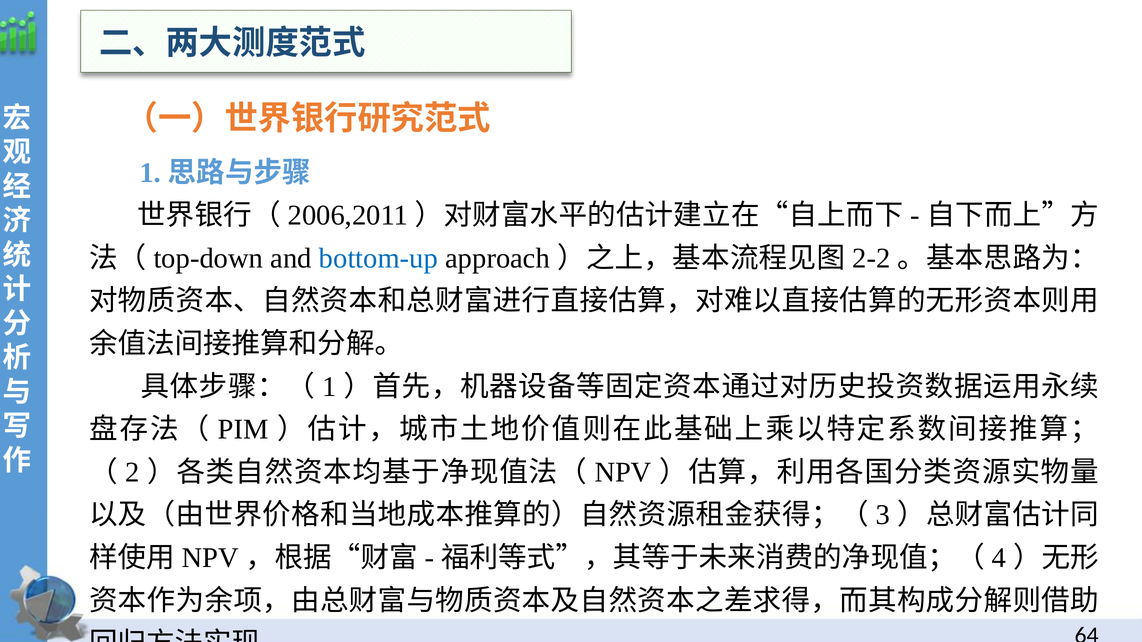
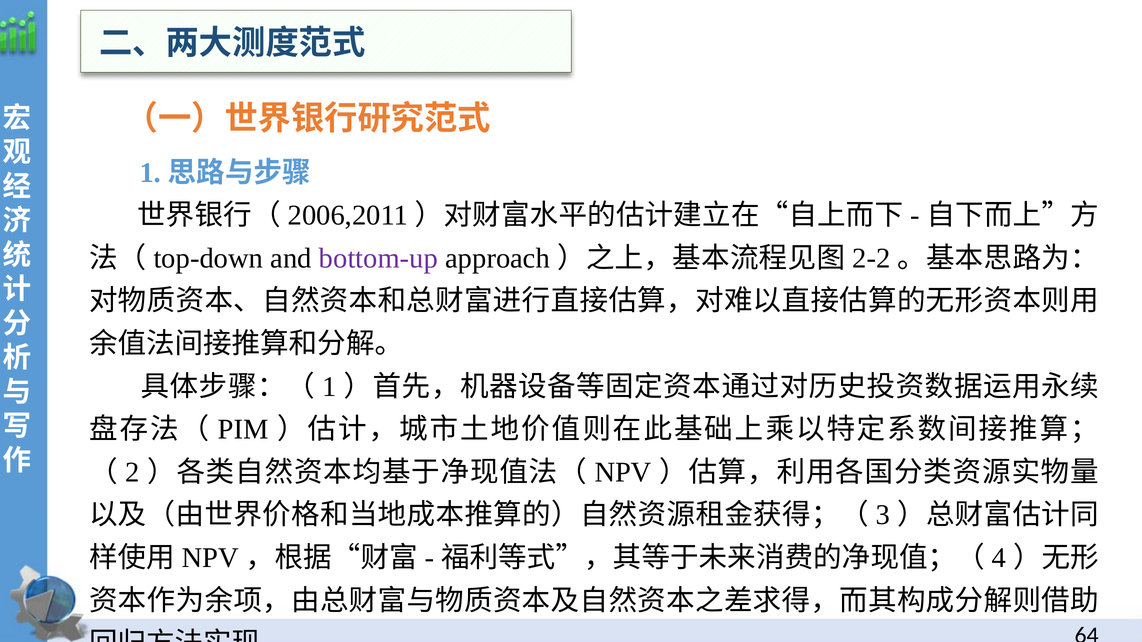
bottom-up colour: blue -> purple (378, 258)
